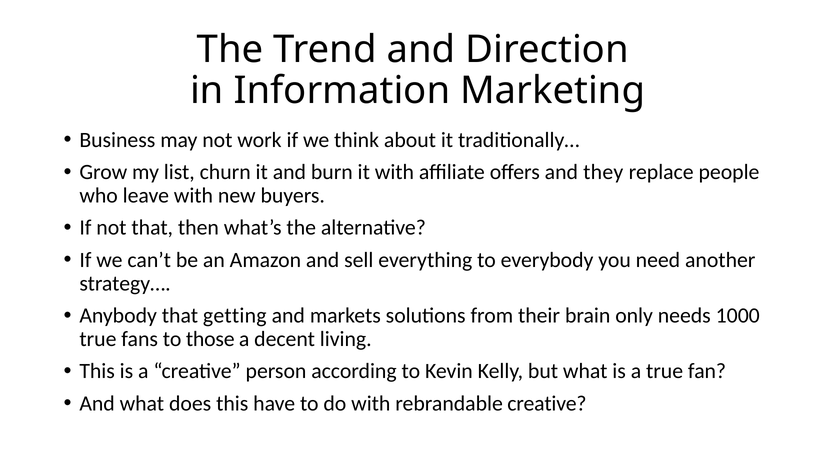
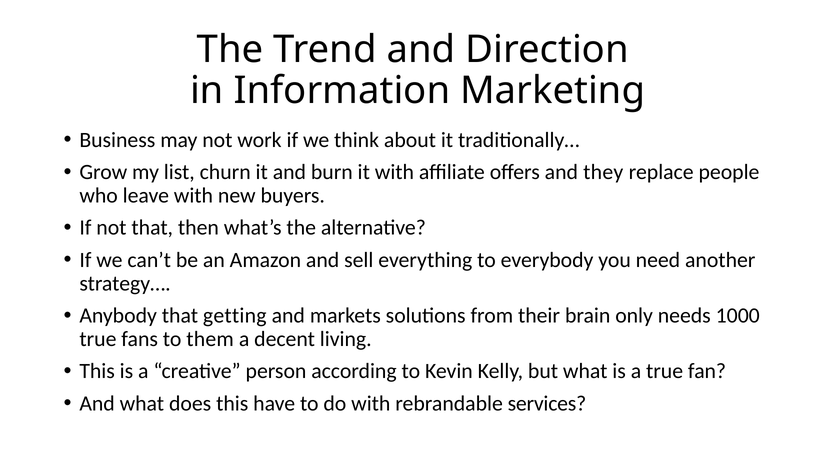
those: those -> them (210, 339)
rebrandable creative: creative -> services (547, 404)
